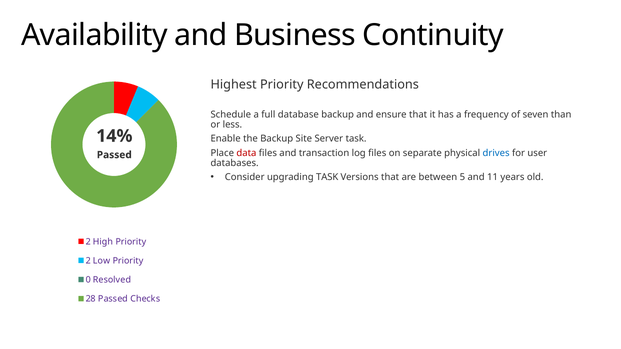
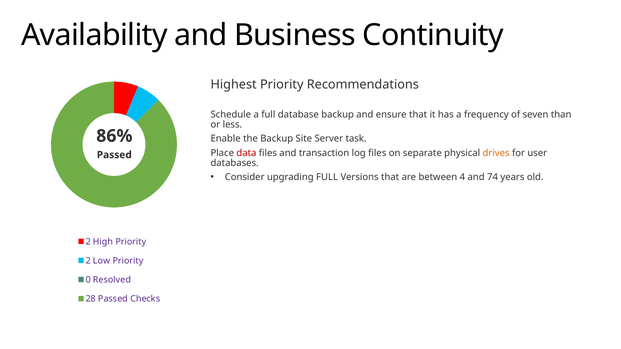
14%: 14% -> 86% (114, 136)
drives colour: blue -> orange (496, 153)
upgrading TASK: TASK -> FULL (327, 177)
5: 5 -> 4 (462, 177)
11: 11 -> 74 (493, 177)
